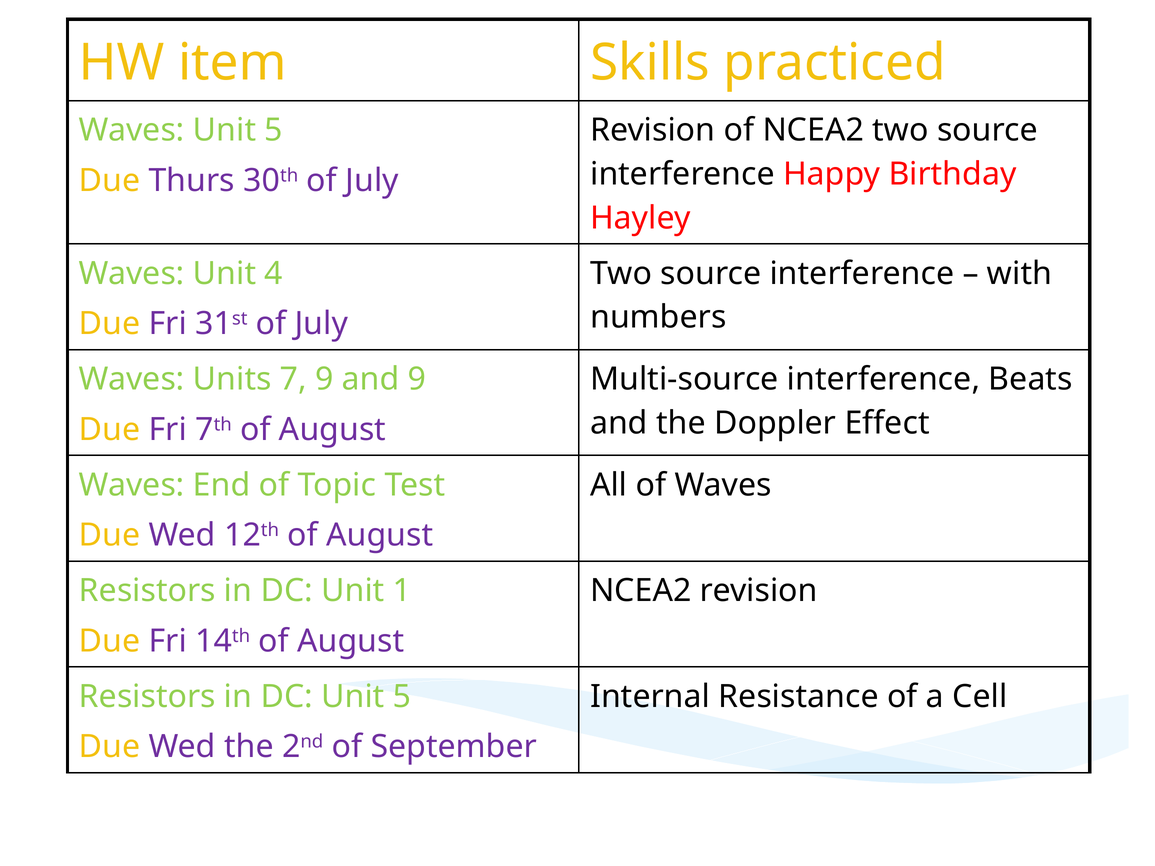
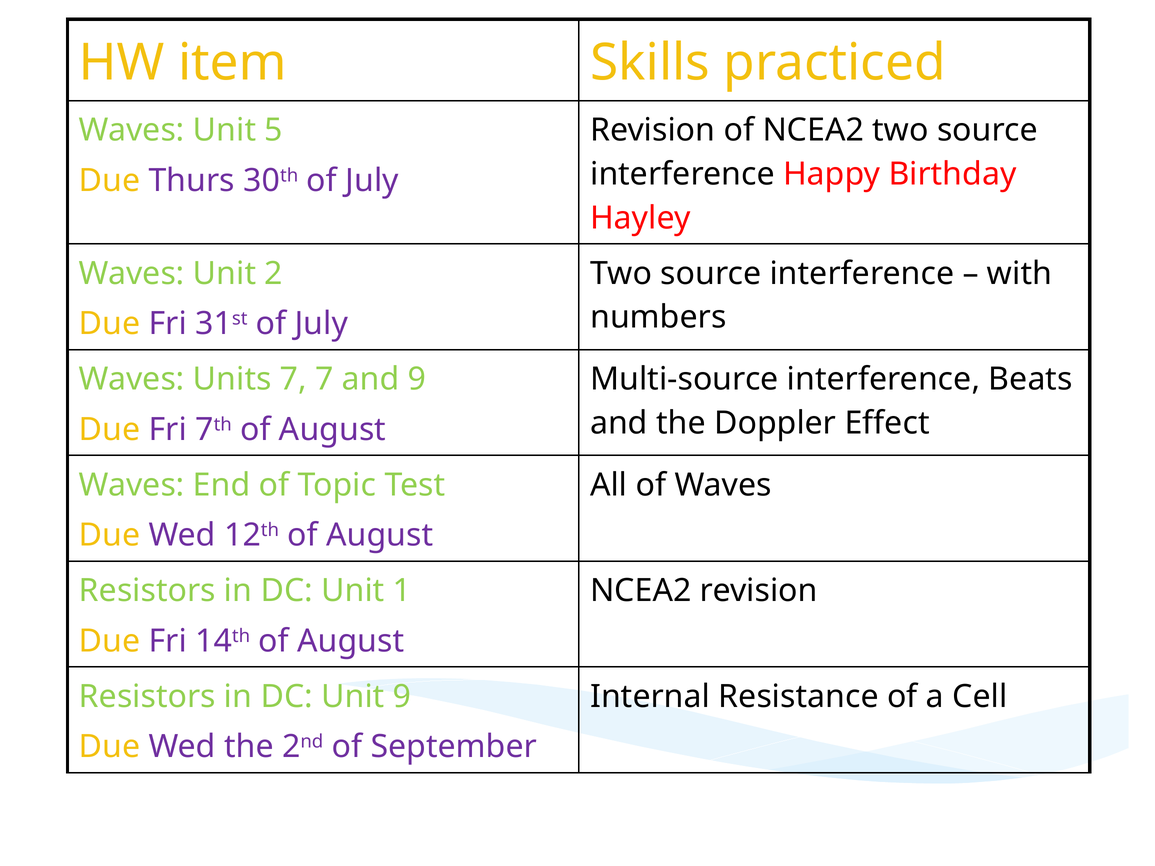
4: 4 -> 2 (274, 274)
7 9: 9 -> 7 (324, 379)
DC Unit 5: 5 -> 9 (402, 697)
